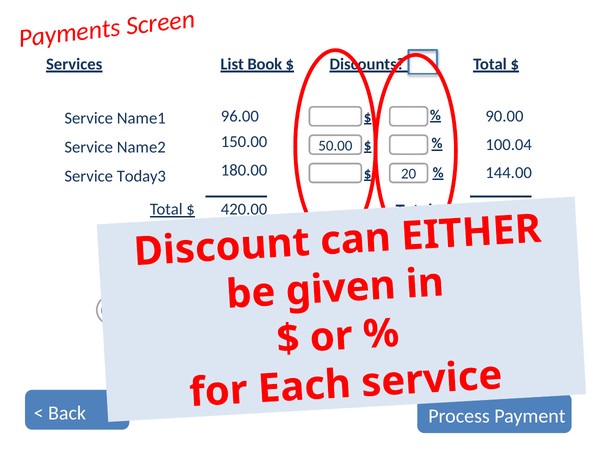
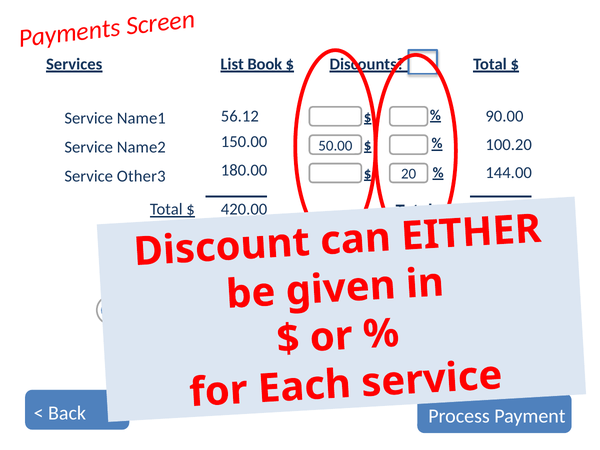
96.00: 96.00 -> 56.12 (240, 116)
100.04: 100.04 -> 100.20 (509, 145)
Today3: Today3 -> Other3 (141, 176)
